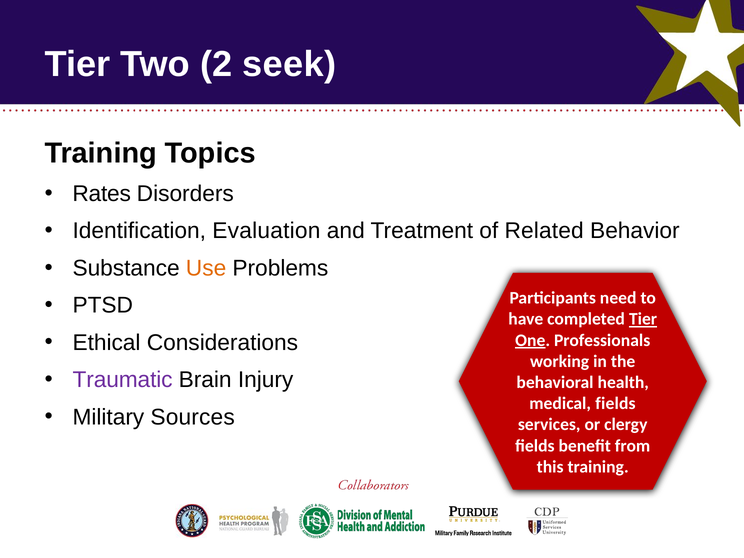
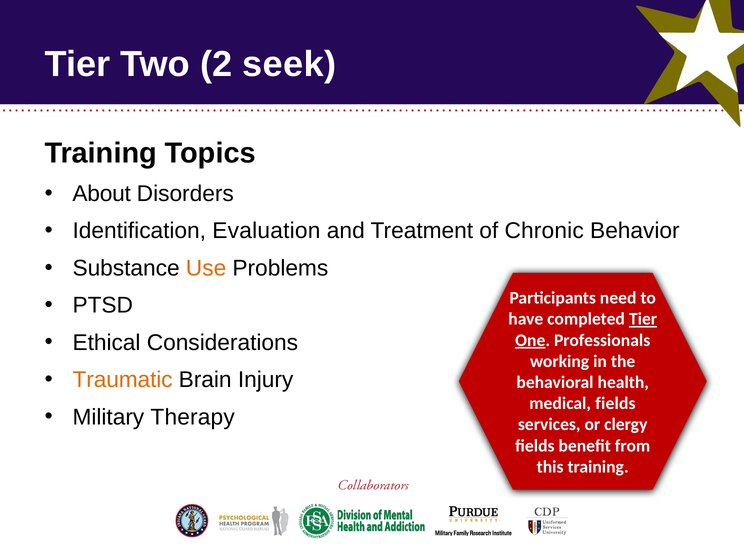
Rates: Rates -> About (102, 194)
Related: Related -> Chronic (544, 231)
Traumatic colour: purple -> orange (123, 380)
Sources: Sources -> Therapy (193, 417)
